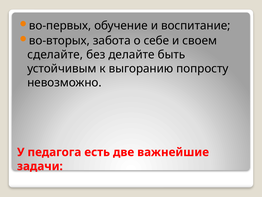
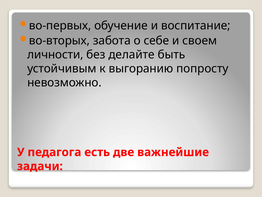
сделайте: сделайте -> личности (55, 55)
